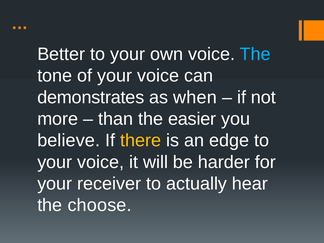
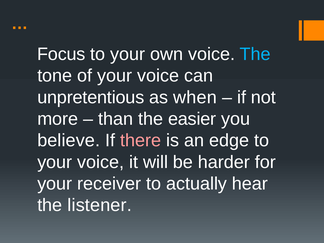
Better: Better -> Focus (61, 54)
demonstrates: demonstrates -> unpretentious (91, 97)
there colour: yellow -> pink (141, 140)
choose: choose -> listener (100, 205)
